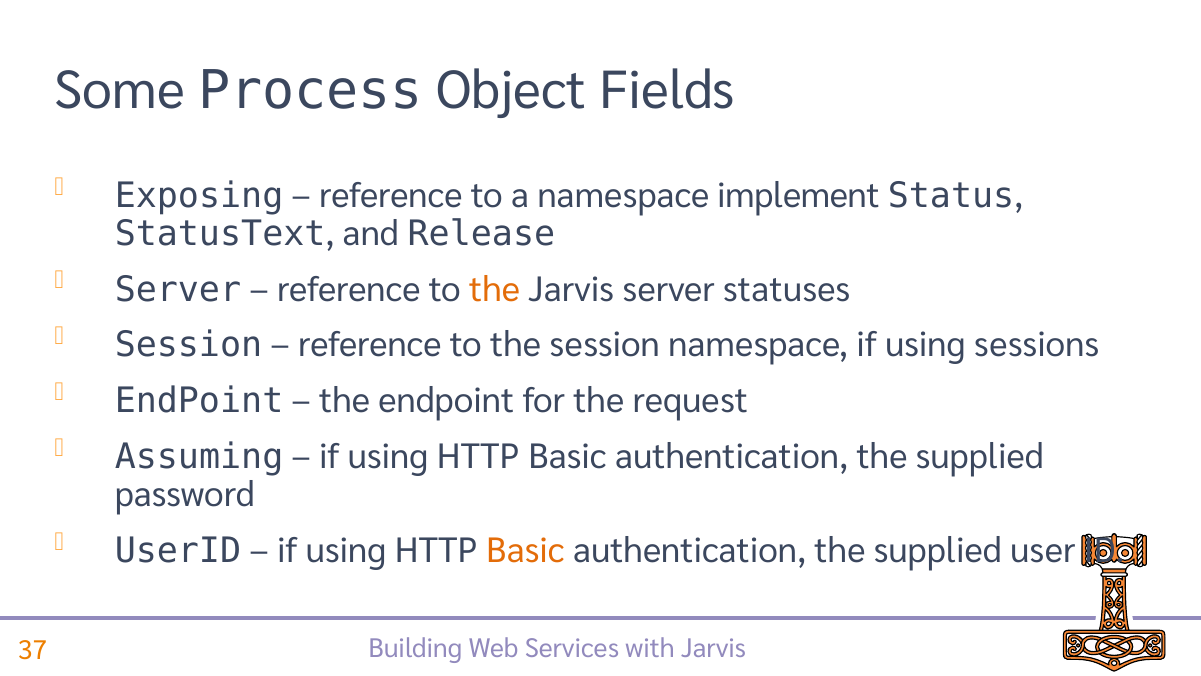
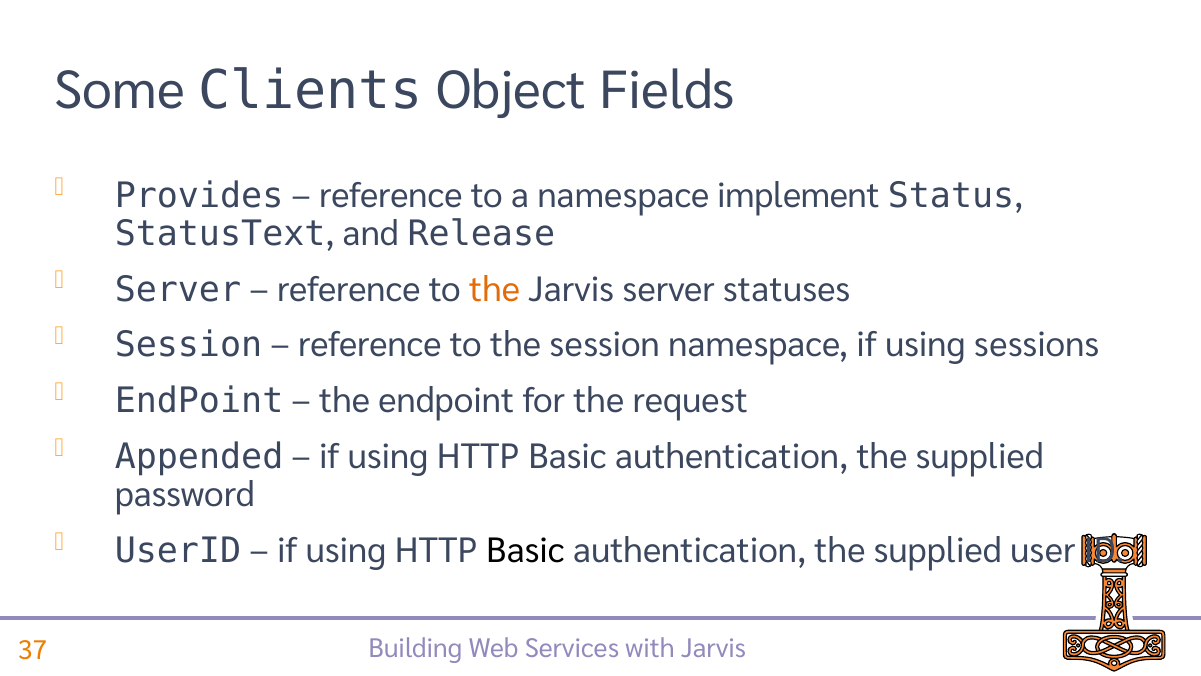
Process: Process -> Clients (310, 91)
Exposing: Exposing -> Provides (199, 196)
Assuming: Assuming -> Appended (199, 457)
Basic colour: orange -> black (525, 550)
